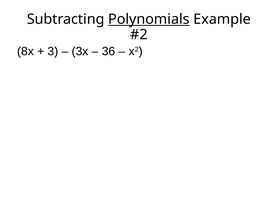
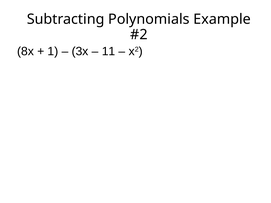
Polynomials underline: present -> none (149, 19)
3: 3 -> 1 (53, 51)
36: 36 -> 11 (109, 51)
